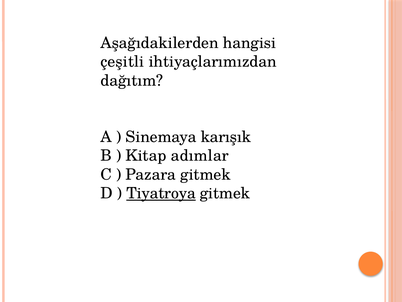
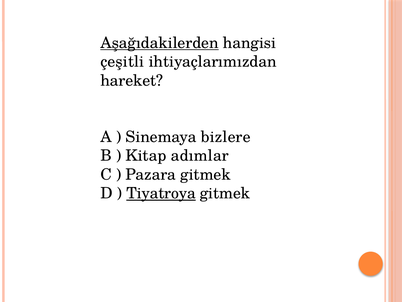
Aşağıdakilerden underline: none -> present (160, 43)
dağıtım: dağıtım -> hareket (132, 80)
karışık: karışık -> bizlere (226, 137)
